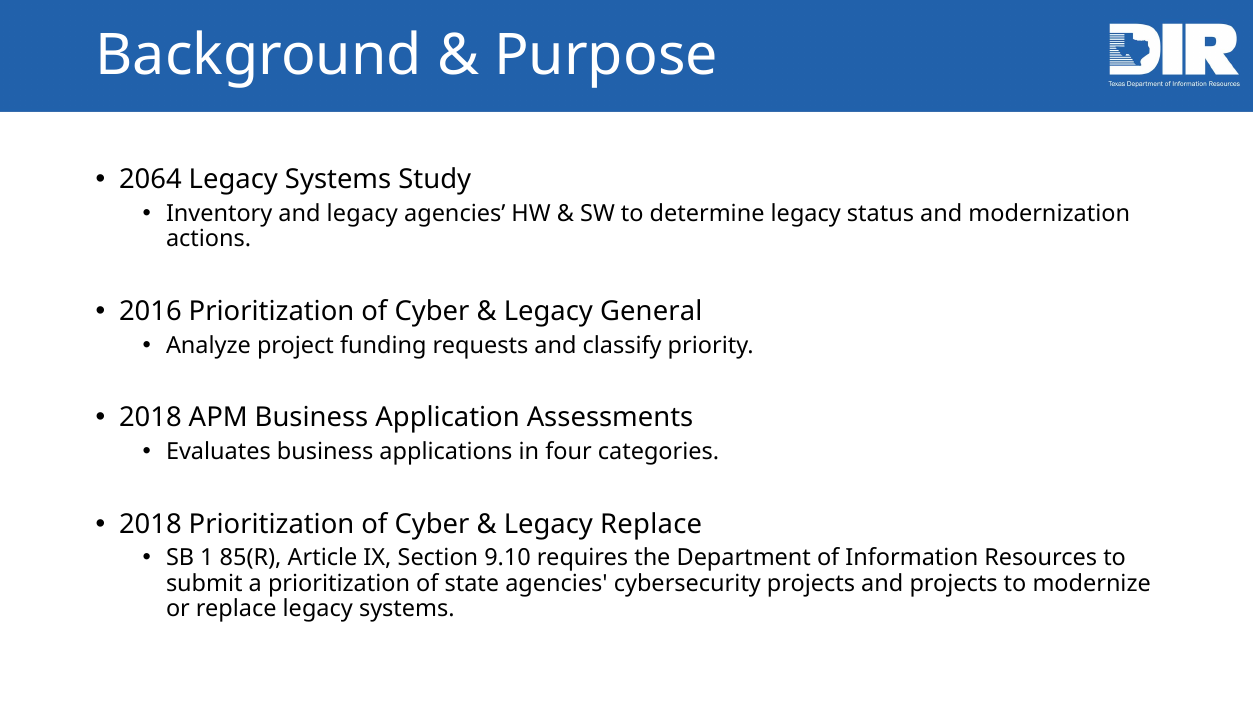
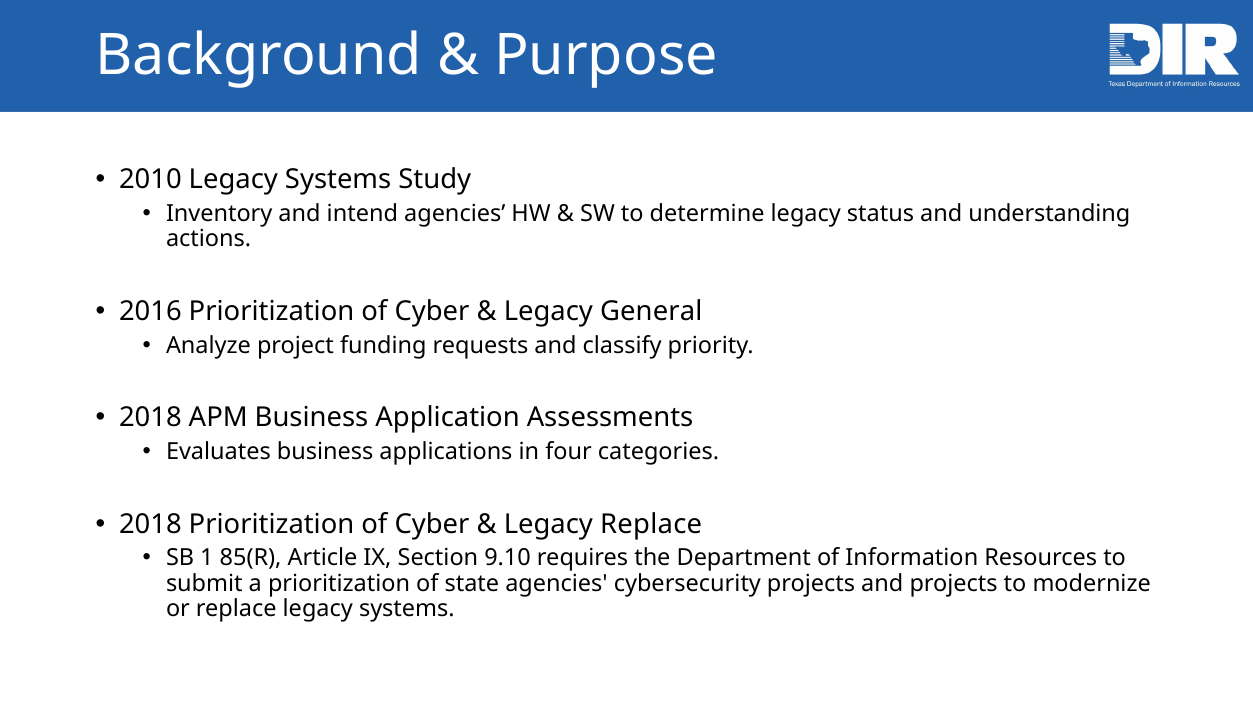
2064: 2064 -> 2010 (150, 179)
and legacy: legacy -> intend (362, 213)
modernization: modernization -> understanding (1049, 213)
